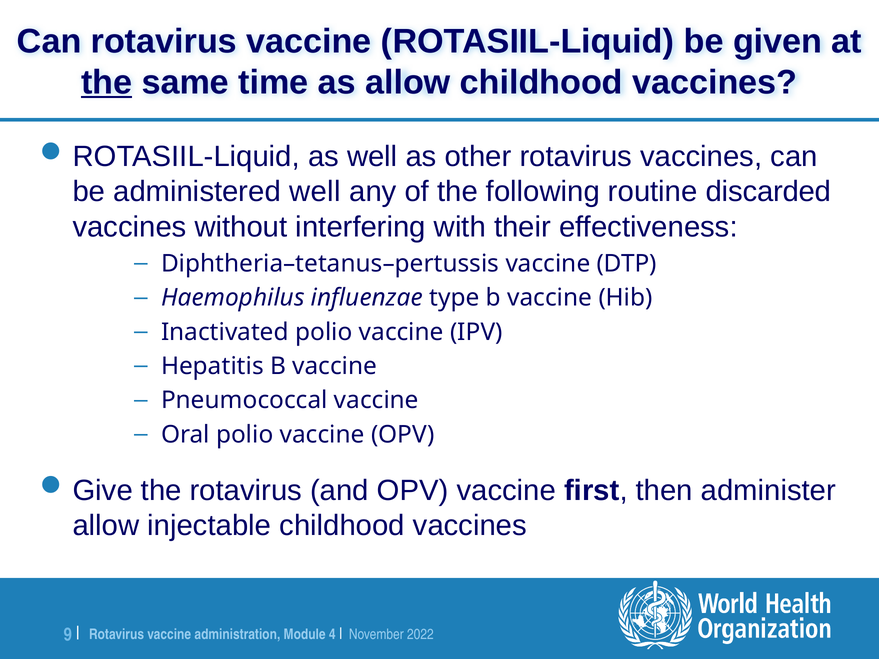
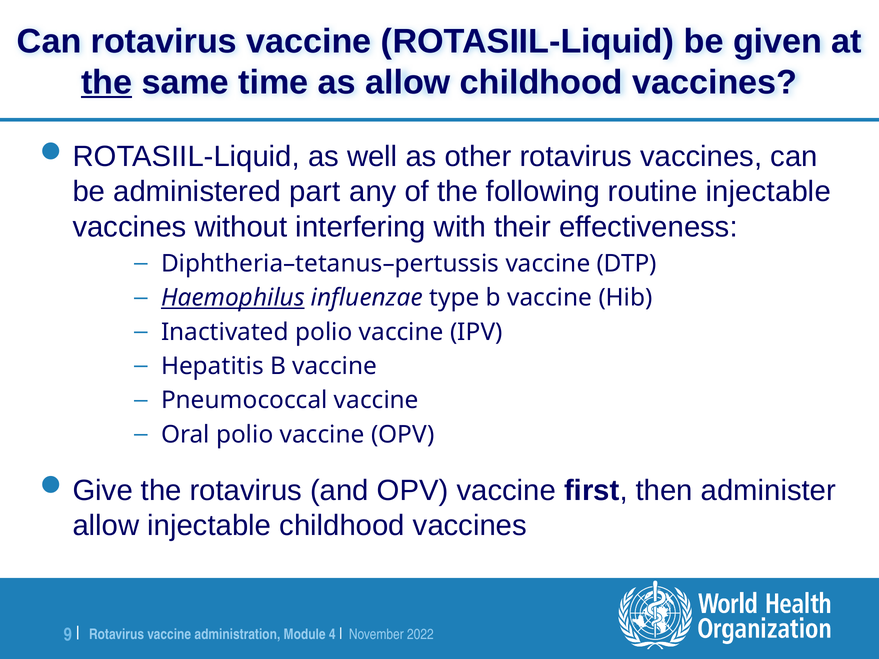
administered well: well -> part (315, 192)
routine discarded: discarded -> injectable (768, 192)
Haemophilus underline: none -> present (233, 298)
